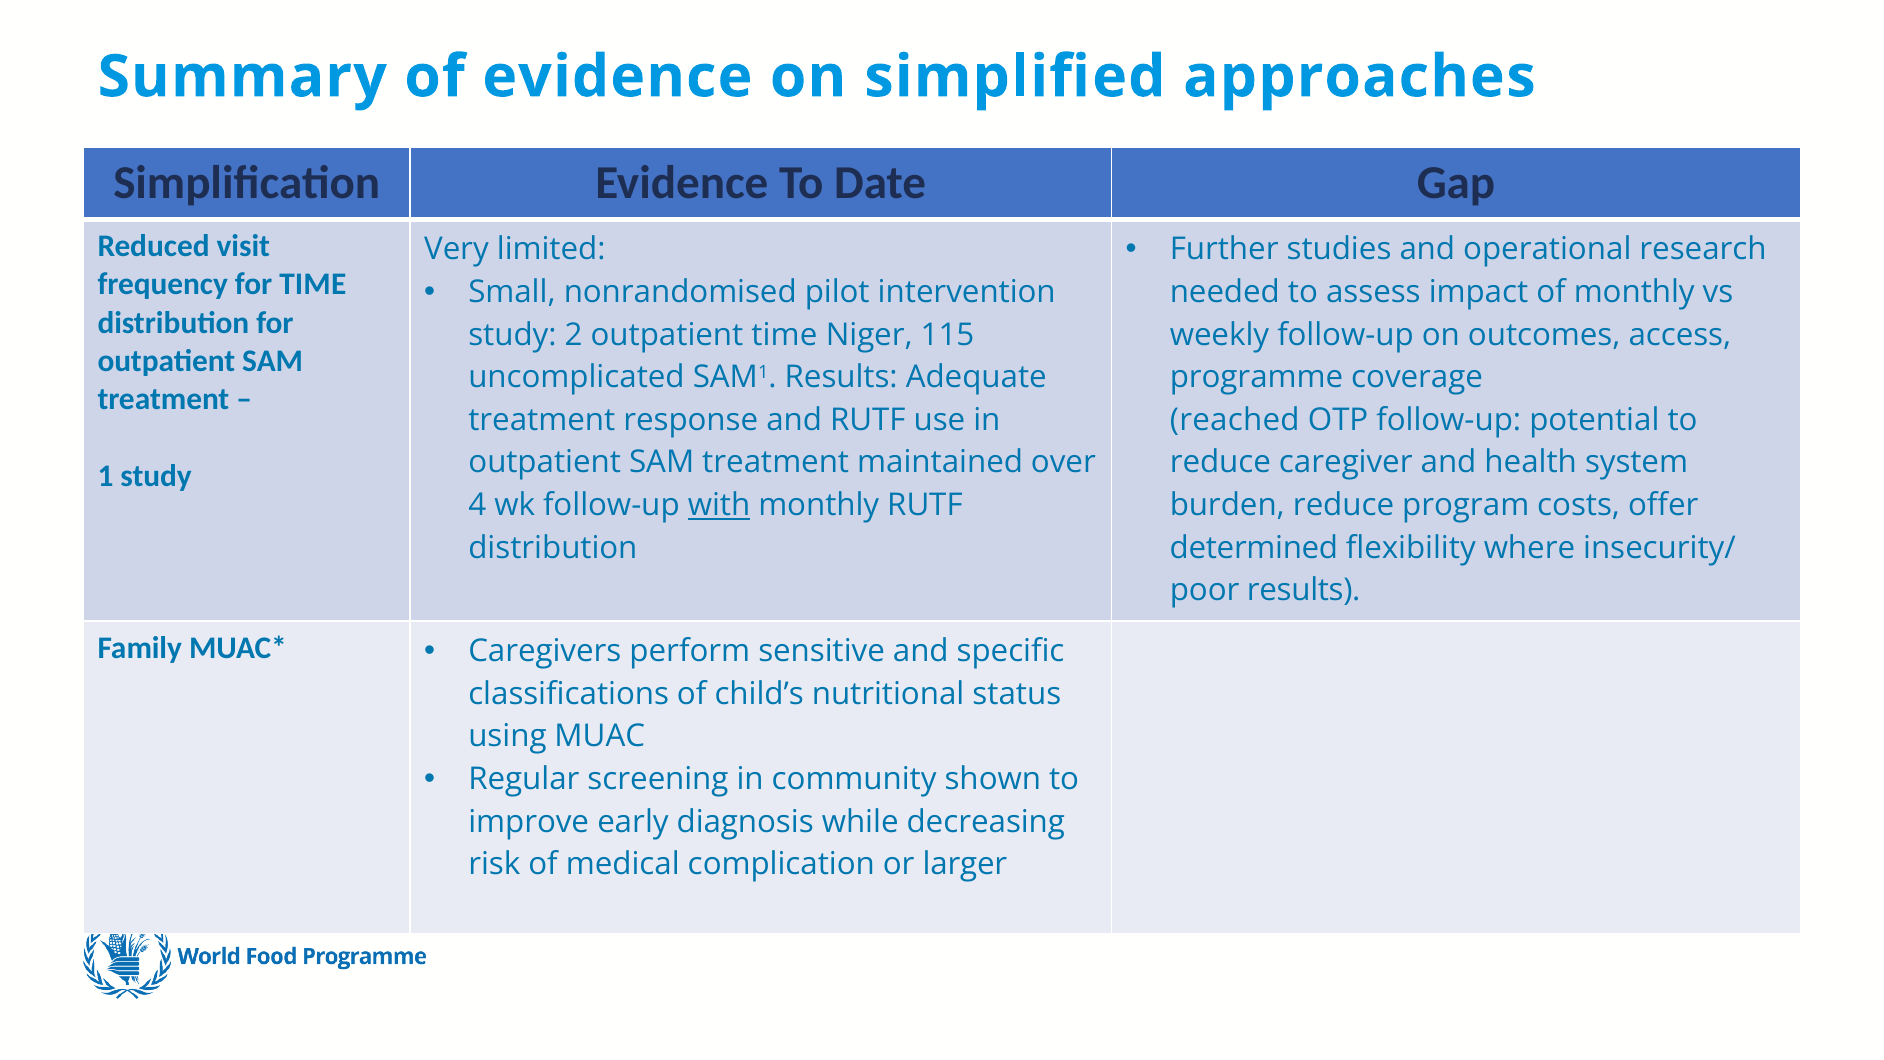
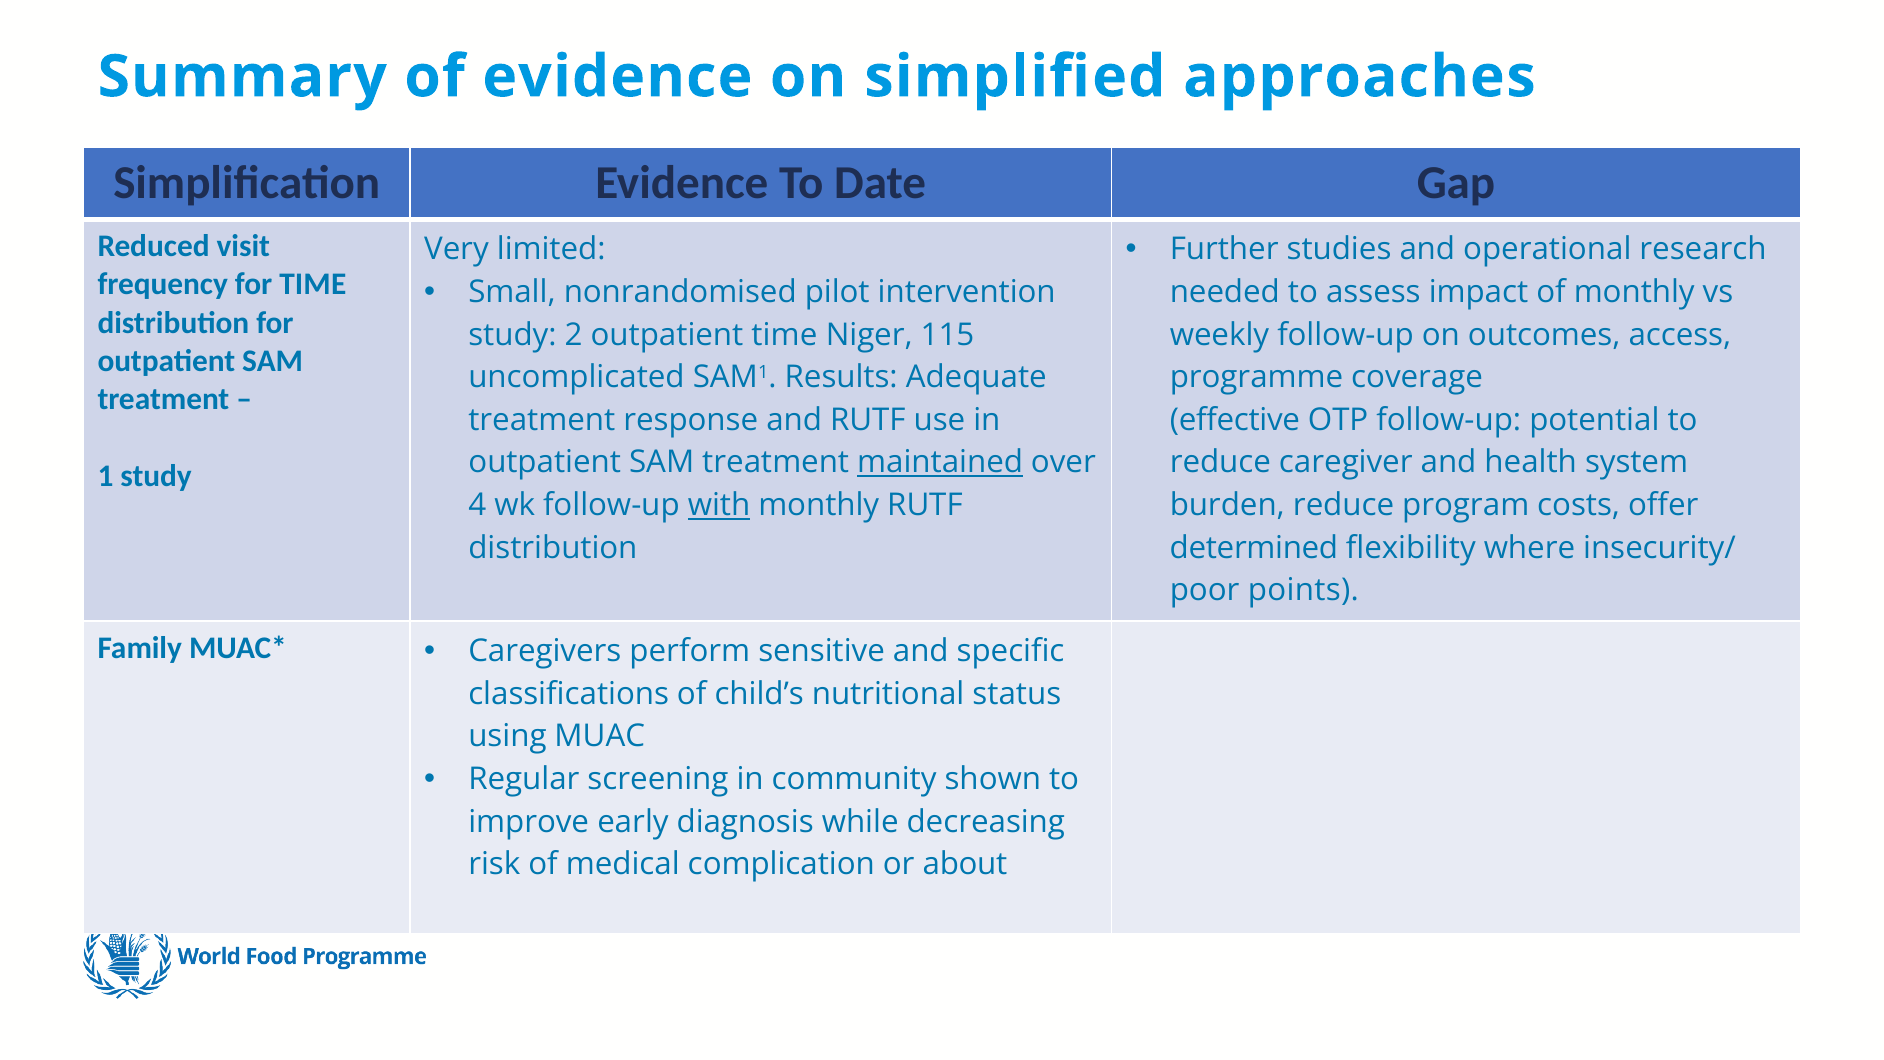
reached: reached -> effective (1235, 420)
maintained underline: none -> present (940, 462)
poor results: results -> points (1303, 590)
larger: larger -> about (965, 864)
